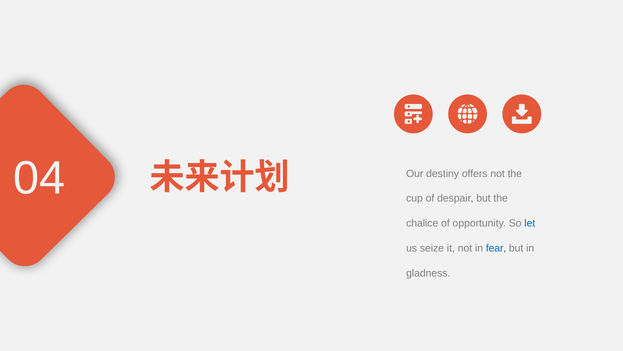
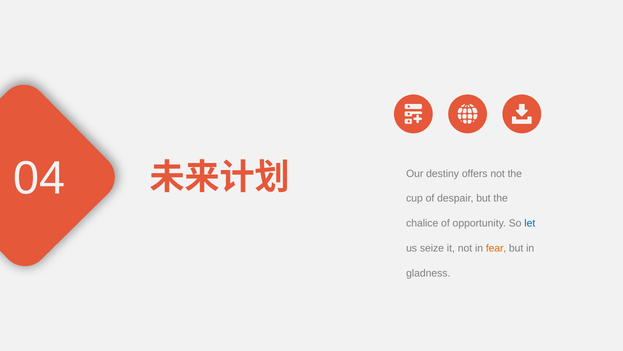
fear colour: blue -> orange (496, 248)
